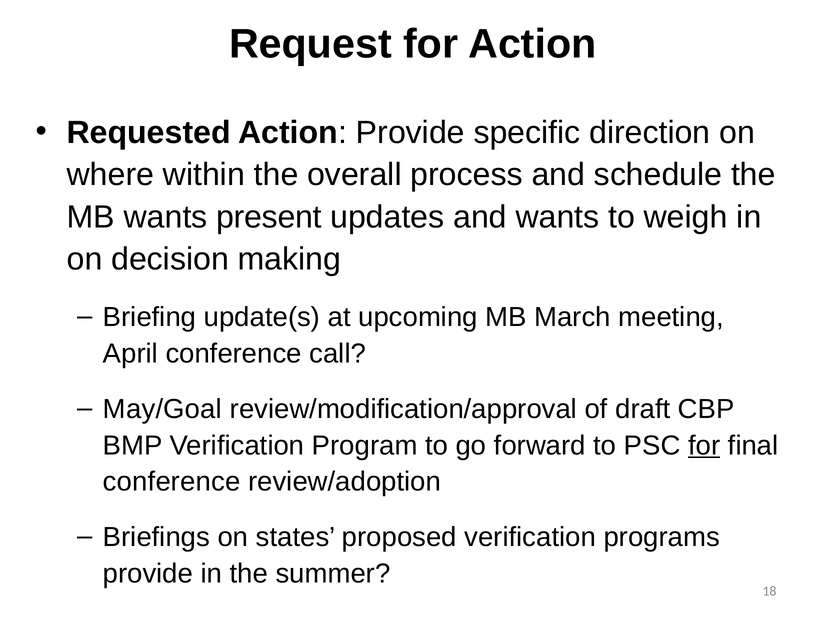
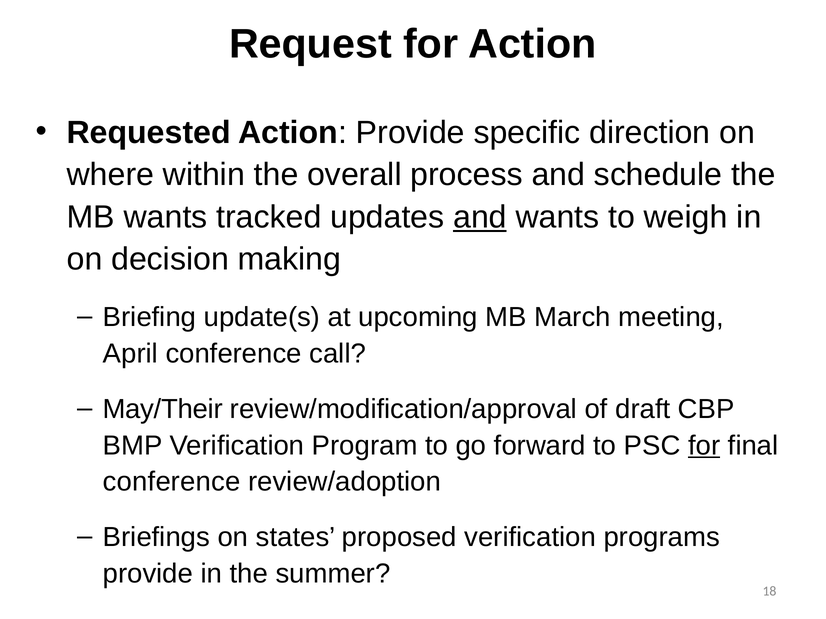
present: present -> tracked (269, 217)
and underline: none -> present (480, 217)
May/Goal: May/Goal -> May/Their (163, 410)
